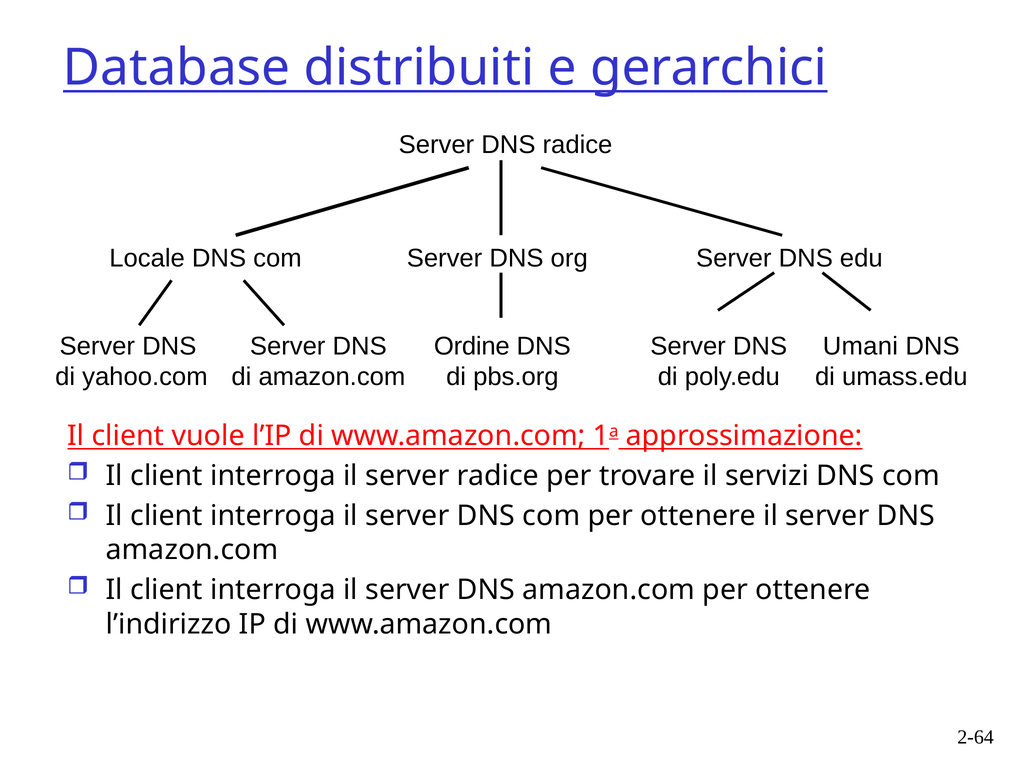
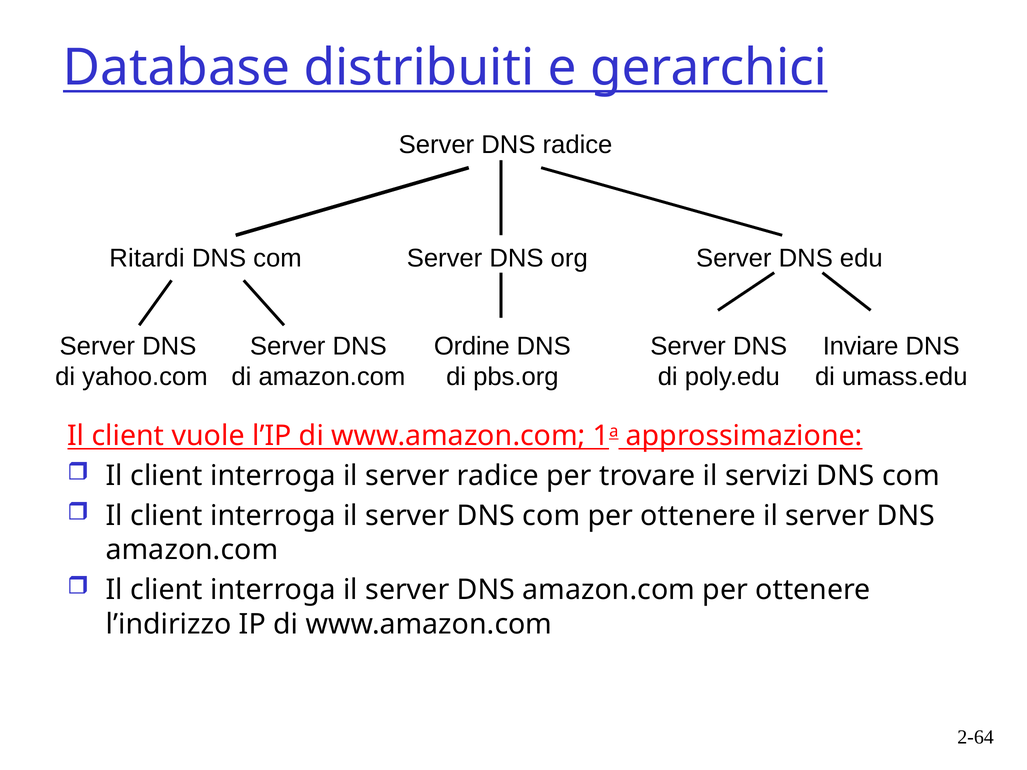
Locale: Locale -> Ritardi (147, 258)
Umani: Umani -> Inviare (861, 346)
